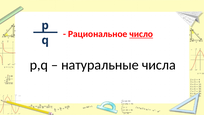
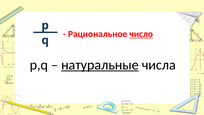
натуральные underline: none -> present (100, 65)
